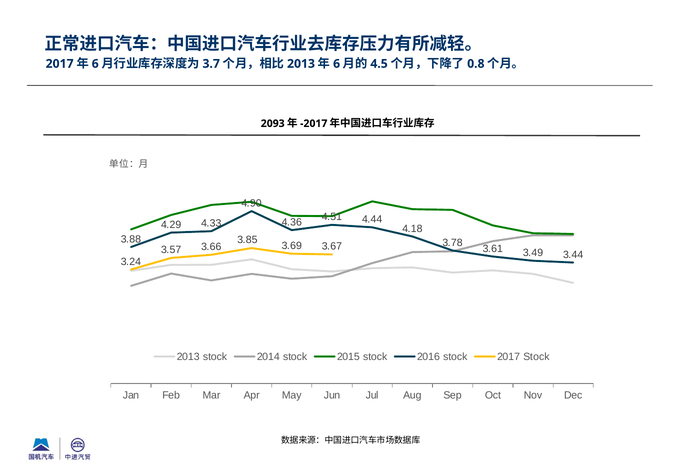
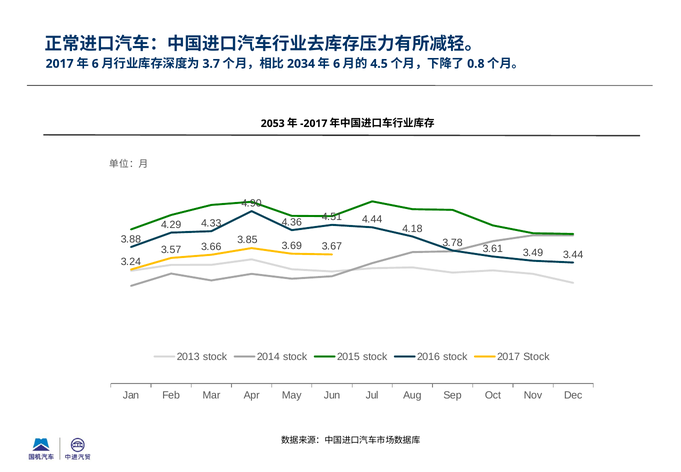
2013: 2013 -> 2034 (301, 64)
2093: 2093 -> 2053 (273, 123)
